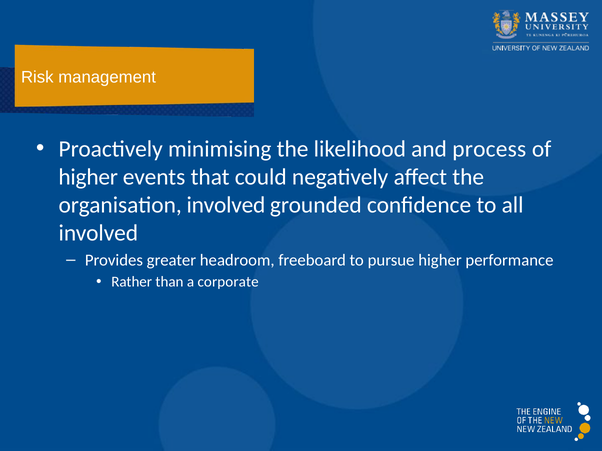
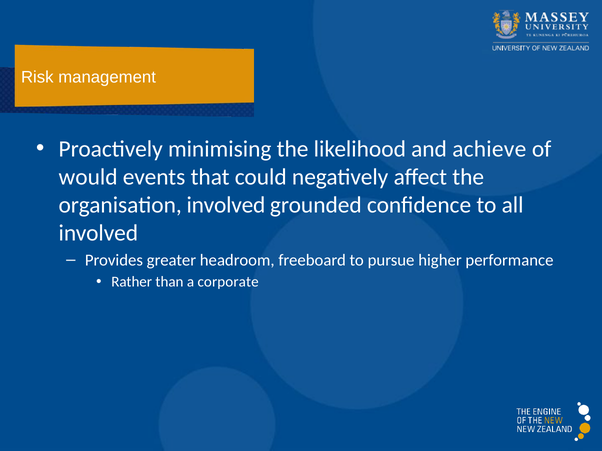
process: process -> achieve (489, 149)
higher: higher -> would (88, 177)
